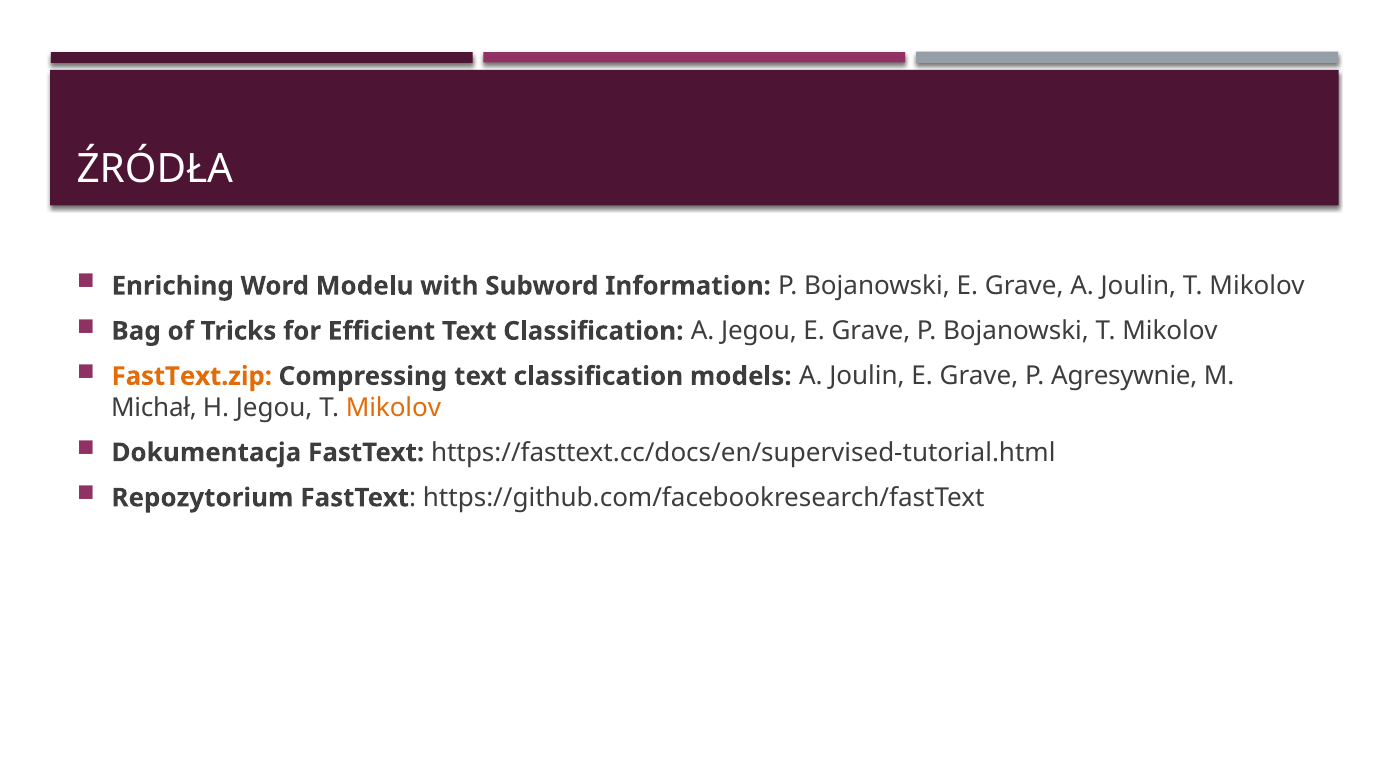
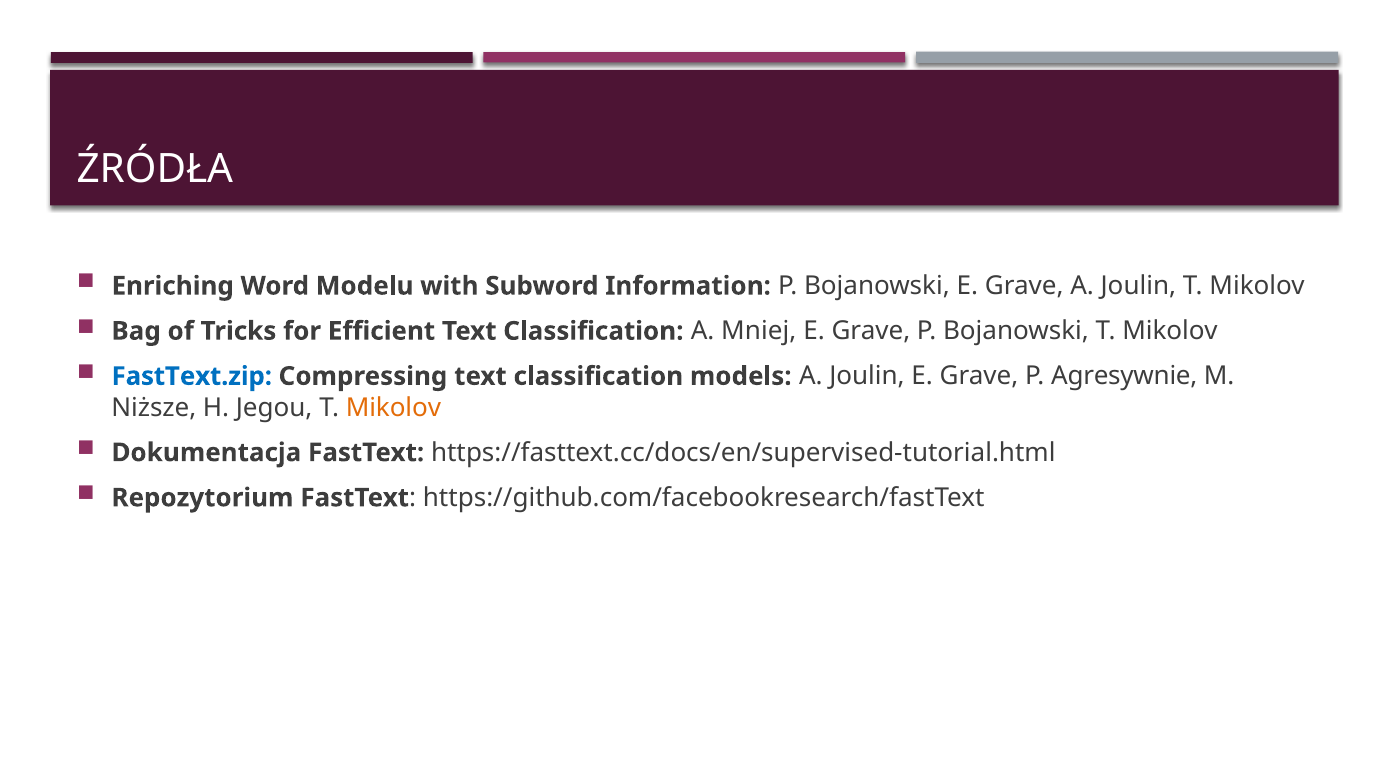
A Jegou: Jegou -> Mniej (759, 331)
FastText.zip colour: orange -> blue (192, 376)
Michał: Michał -> Niższe (154, 408)
